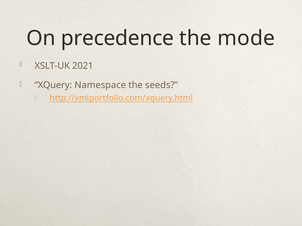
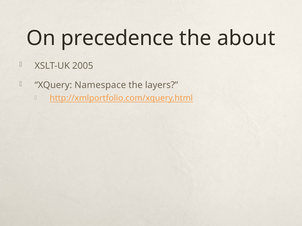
mode: mode -> about (246, 38)
2021: 2021 -> 2005 (83, 66)
seeds: seeds -> layers (162, 85)
